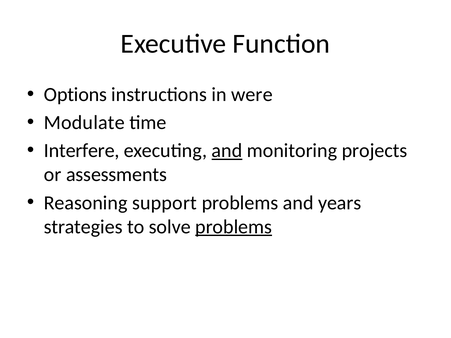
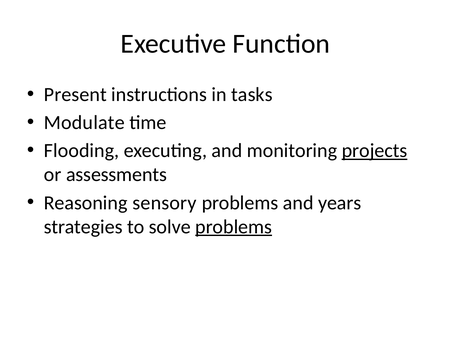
Options: Options -> Present (75, 95)
were: were -> tasks (252, 95)
Interfere: Interfere -> Flooding (82, 151)
and underline: present -> none (227, 151)
projects underline: none -> present (375, 151)
support: support -> sensory (165, 203)
